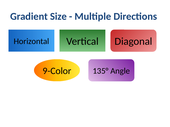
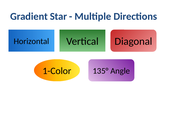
Size: Size -> Star (58, 16)
9-Color: 9-Color -> 1-Color (57, 71)
